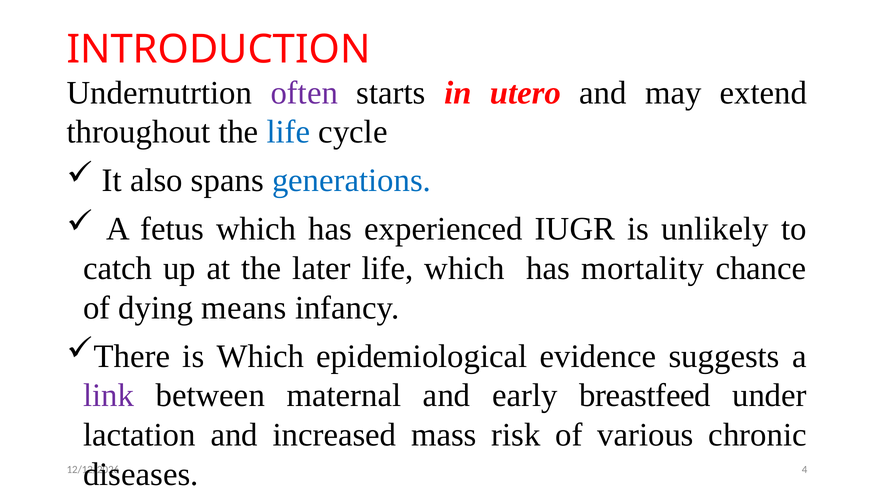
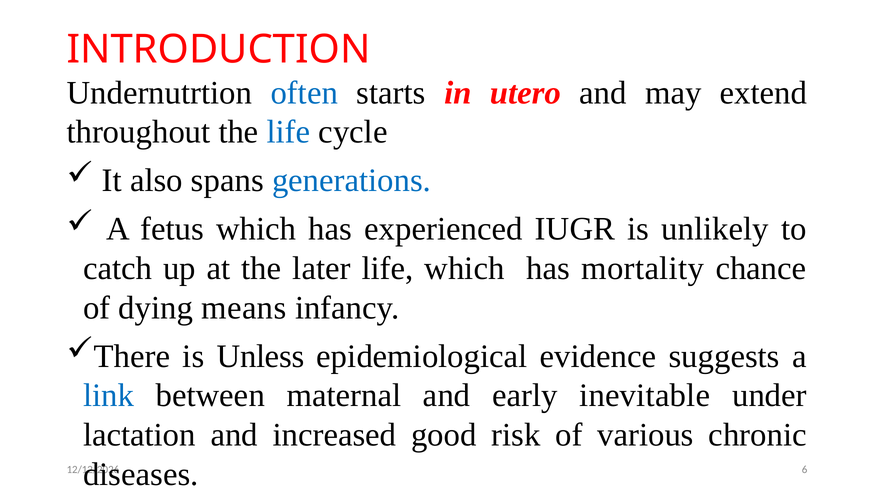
often colour: purple -> blue (304, 93)
is Which: Which -> Unless (261, 356)
link colour: purple -> blue (108, 395)
breastfeed: breastfeed -> inevitable (645, 395)
mass: mass -> good (444, 435)
4: 4 -> 6 (805, 469)
